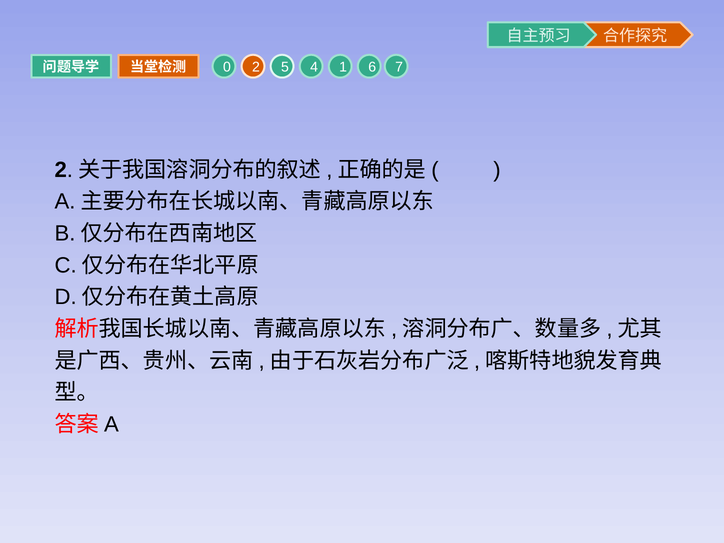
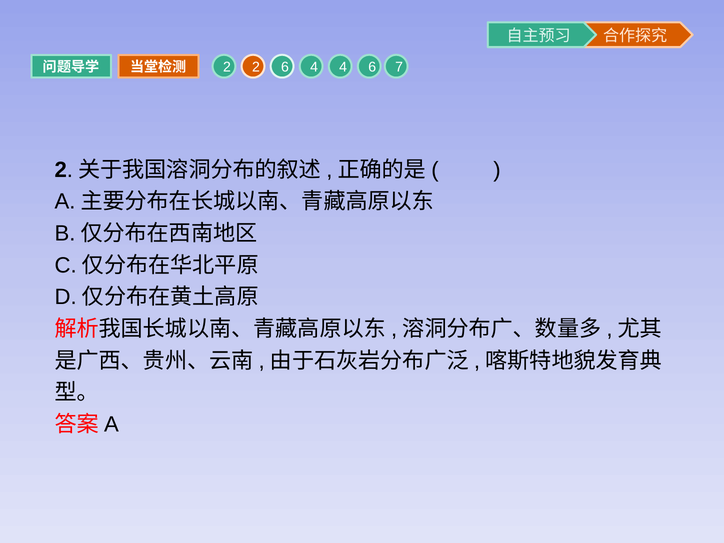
0: 0 -> 2 (227, 67)
2 5: 5 -> 6 (285, 67)
4 1: 1 -> 4 (343, 67)
